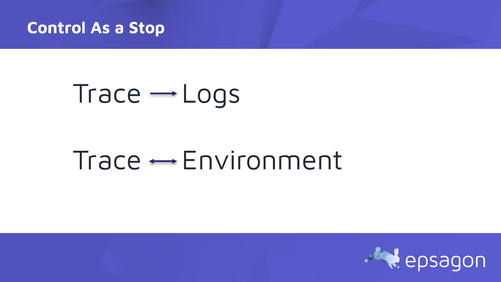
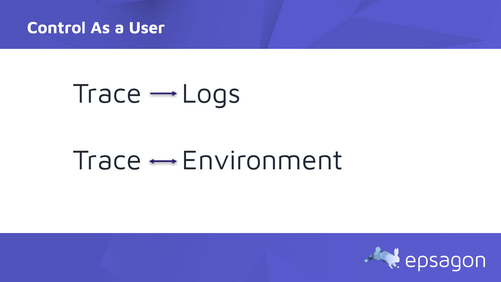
Stop: Stop -> User (147, 28)
